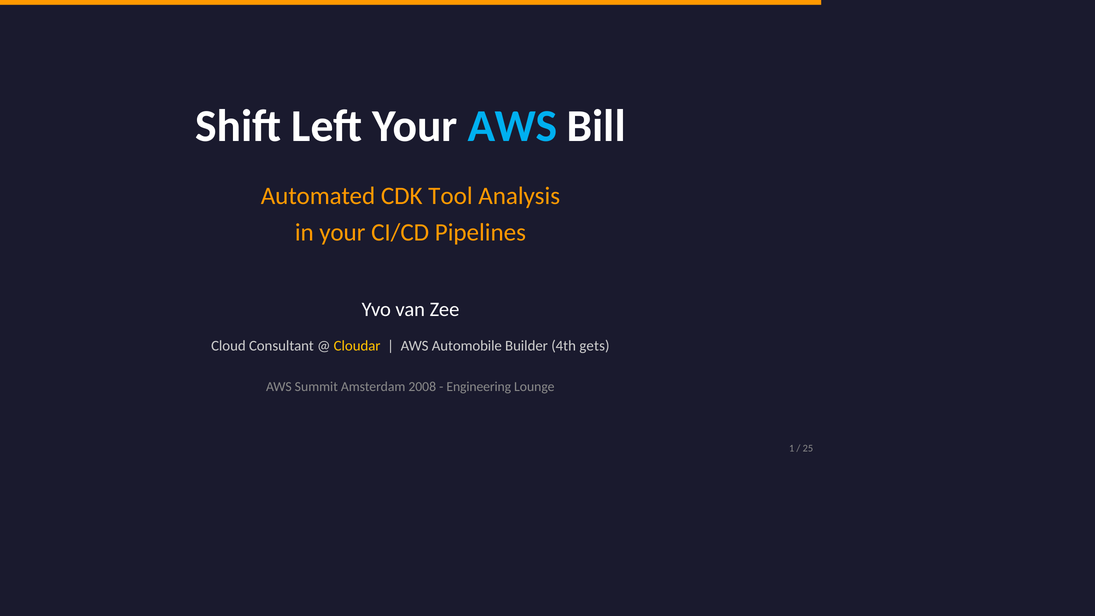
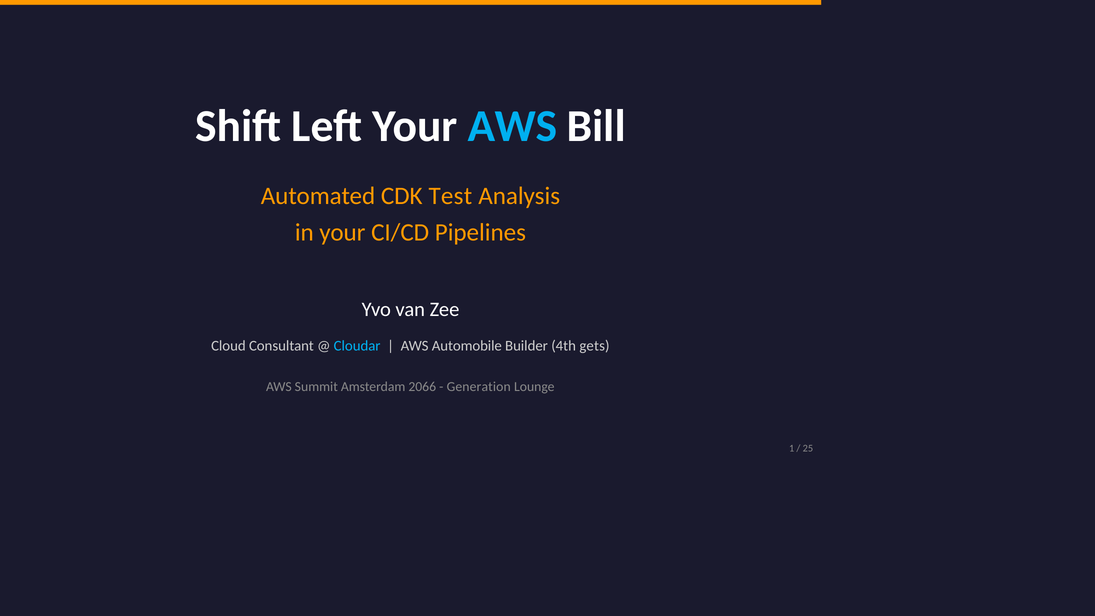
Tool: Tool -> Test (450, 196)
Cloudar colour: yellow -> light blue (357, 346)
2008: 2008 -> 2066 (422, 387)
Engineering: Engineering -> Generation (479, 387)
